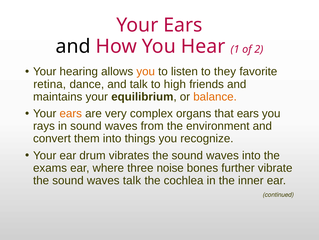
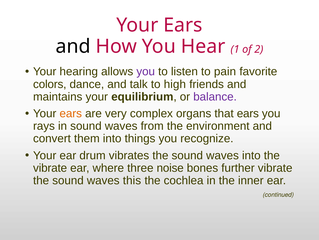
you colour: orange -> purple (146, 71)
they: they -> pain (225, 71)
retina: retina -> colors (50, 84)
balance colour: orange -> purple (215, 96)
exams: exams -> vibrate (50, 168)
waves talk: talk -> this (132, 180)
